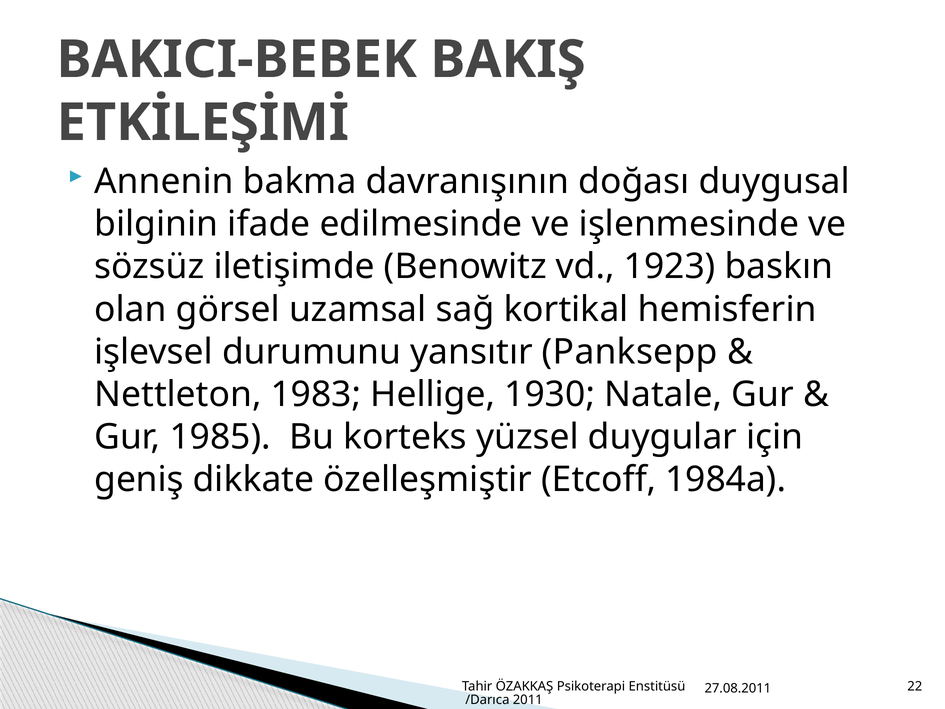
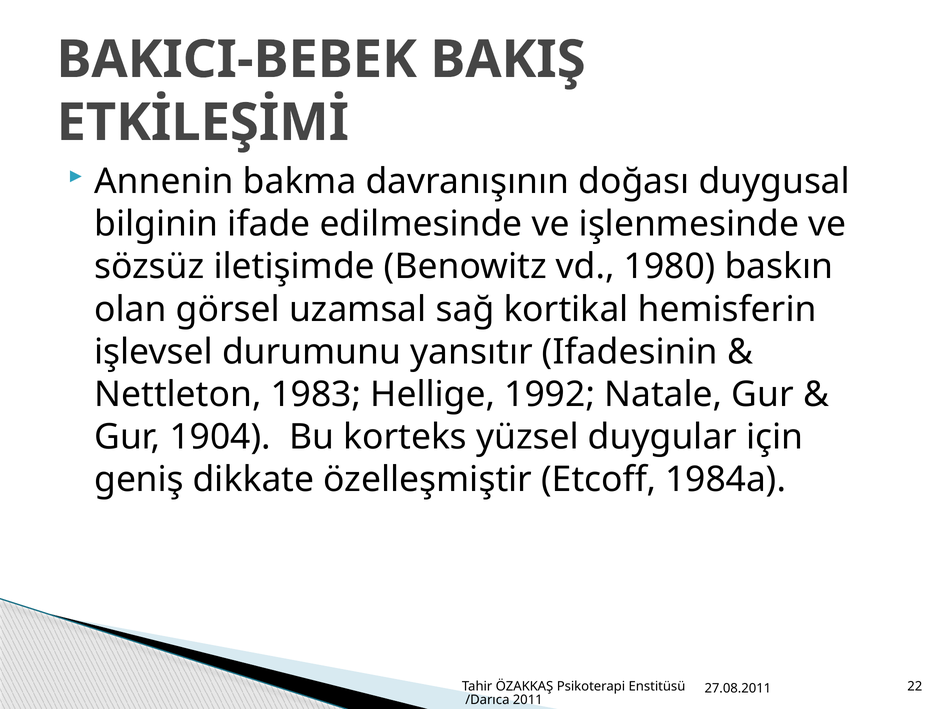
1923: 1923 -> 1980 (670, 267)
Panksepp: Panksepp -> Ifadesinin (630, 352)
1930: 1930 -> 1992 (550, 394)
1985: 1985 -> 1904 (220, 437)
